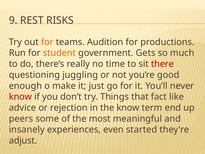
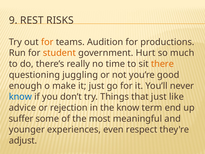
Gets: Gets -> Hurt (146, 53)
there colour: red -> orange (162, 64)
know colour: red -> blue (20, 97)
that fact: fact -> just (159, 97)
peers: peers -> suffer (21, 119)
insanely: insanely -> younger (27, 129)
started: started -> respect (142, 129)
